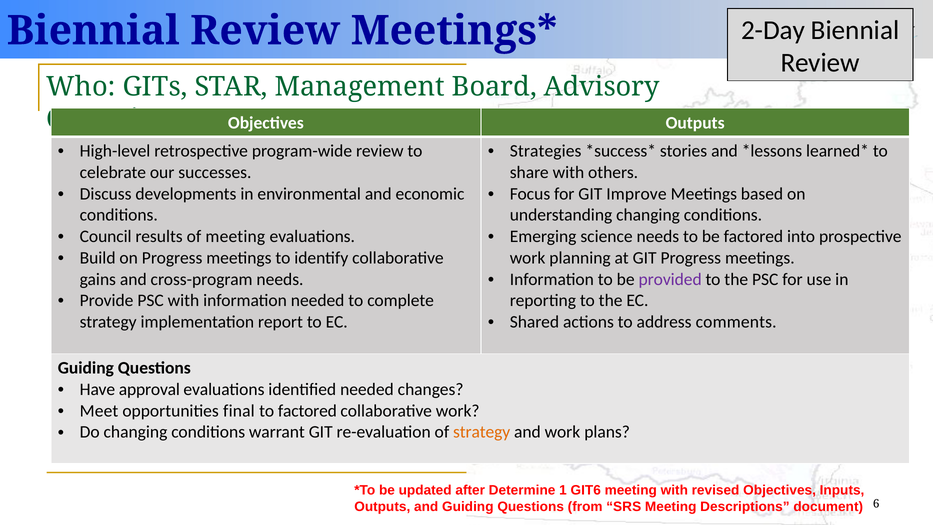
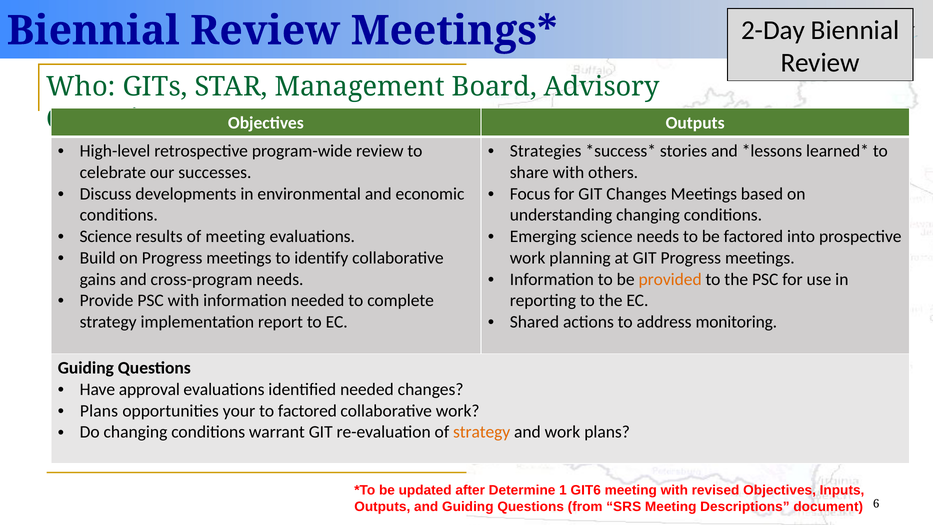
GIT Improve: Improve -> Changes (636, 194)
Council: Council -> Science (106, 236)
provided colour: purple -> orange (670, 279)
comments: comments -> monitoring (736, 322)
Meet: Meet -> Plans (99, 411)
final: final -> your (239, 411)
